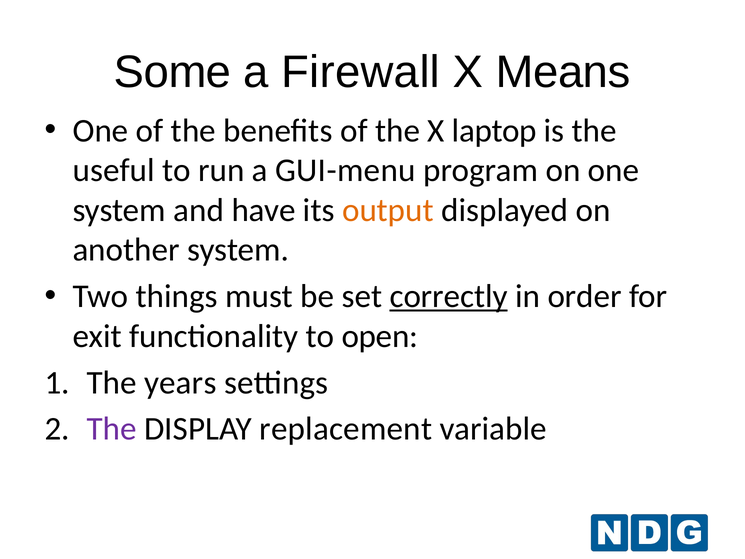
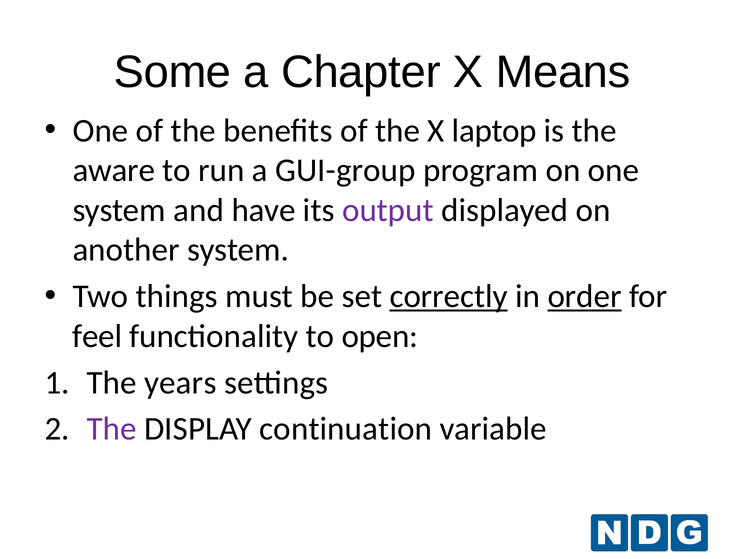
Firewall: Firewall -> Chapter (361, 72)
useful: useful -> aware (114, 170)
GUI-menu: GUI-menu -> GUI-group (346, 170)
output colour: orange -> purple (388, 210)
order underline: none -> present (585, 296)
exit: exit -> feel (97, 336)
replacement: replacement -> continuation (346, 429)
